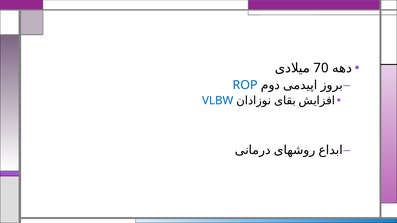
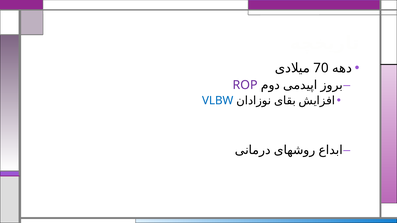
ROP colour: blue -> purple (245, 85)
